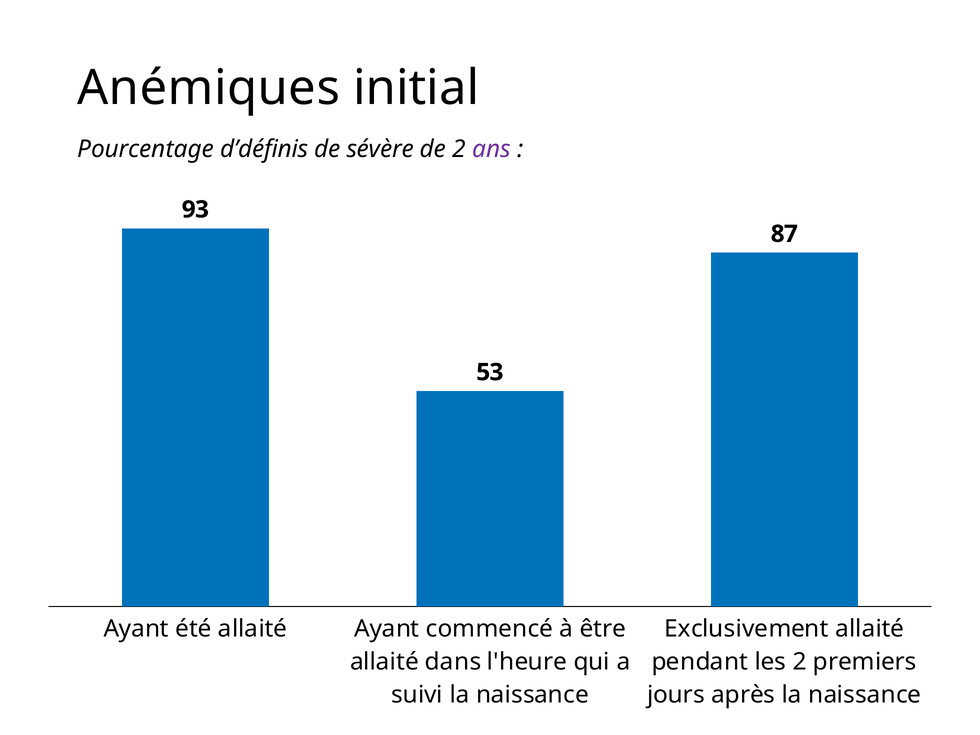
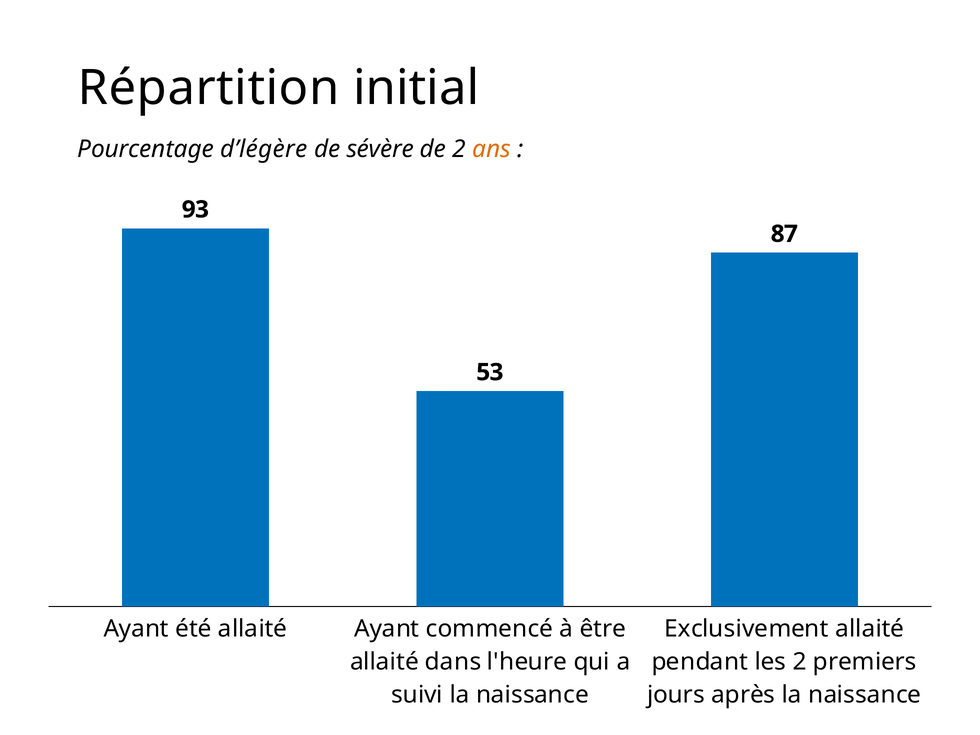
Anémiques: Anémiques -> Répartition (209, 88)
d’définis: d’définis -> d’légère (264, 149)
ans colour: purple -> orange (491, 149)
